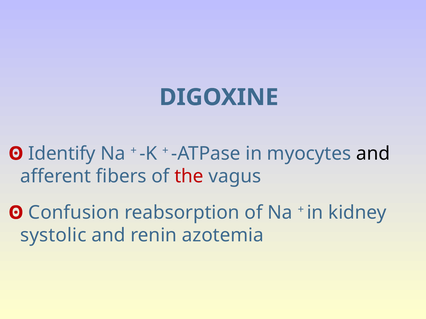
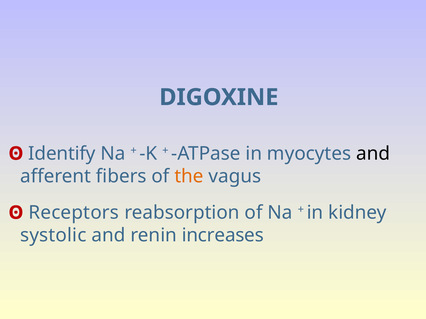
the colour: red -> orange (189, 177)
Confusion: Confusion -> Receptors (74, 213)
azotemia: azotemia -> increases (223, 236)
